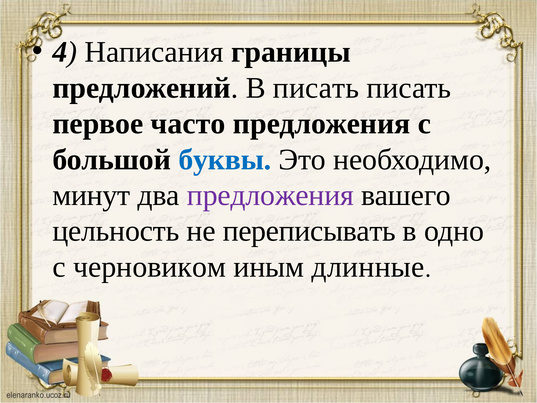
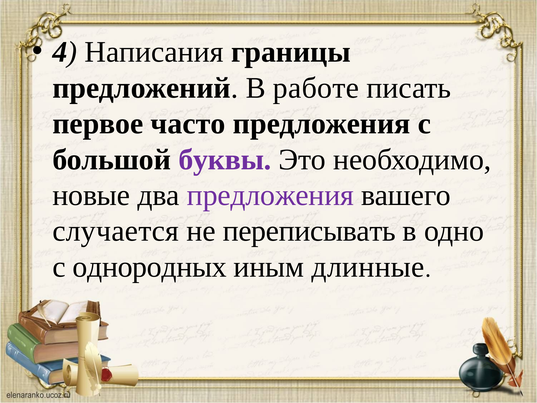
В писать: писать -> работе (316, 88)
буквы colour: blue -> purple (225, 159)
минут: минут -> новые (91, 195)
цельность: цельность -> случается (116, 231)
черновиком: черновиком -> однородных (150, 267)
